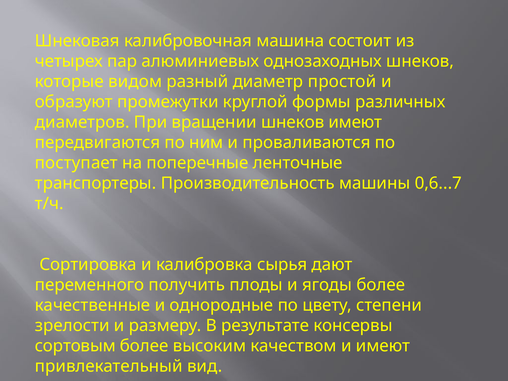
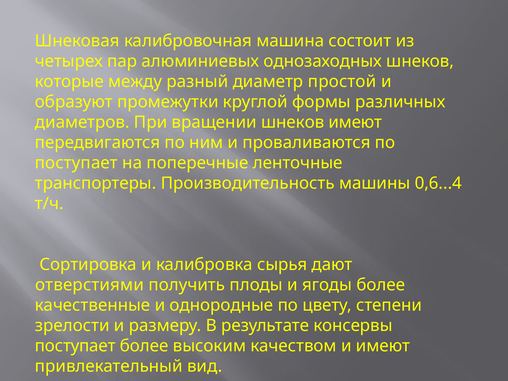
видом: видом -> между (135, 82)
0,6...7: 0,6...7 -> 0,6...4 (438, 183)
переменного: переменного -> отверстиями (90, 285)
сортовым: сортовым -> поступает (75, 346)
